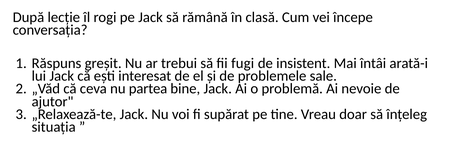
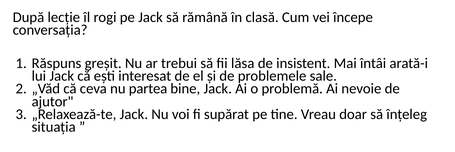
fugi: fugi -> lăsa (243, 63)
